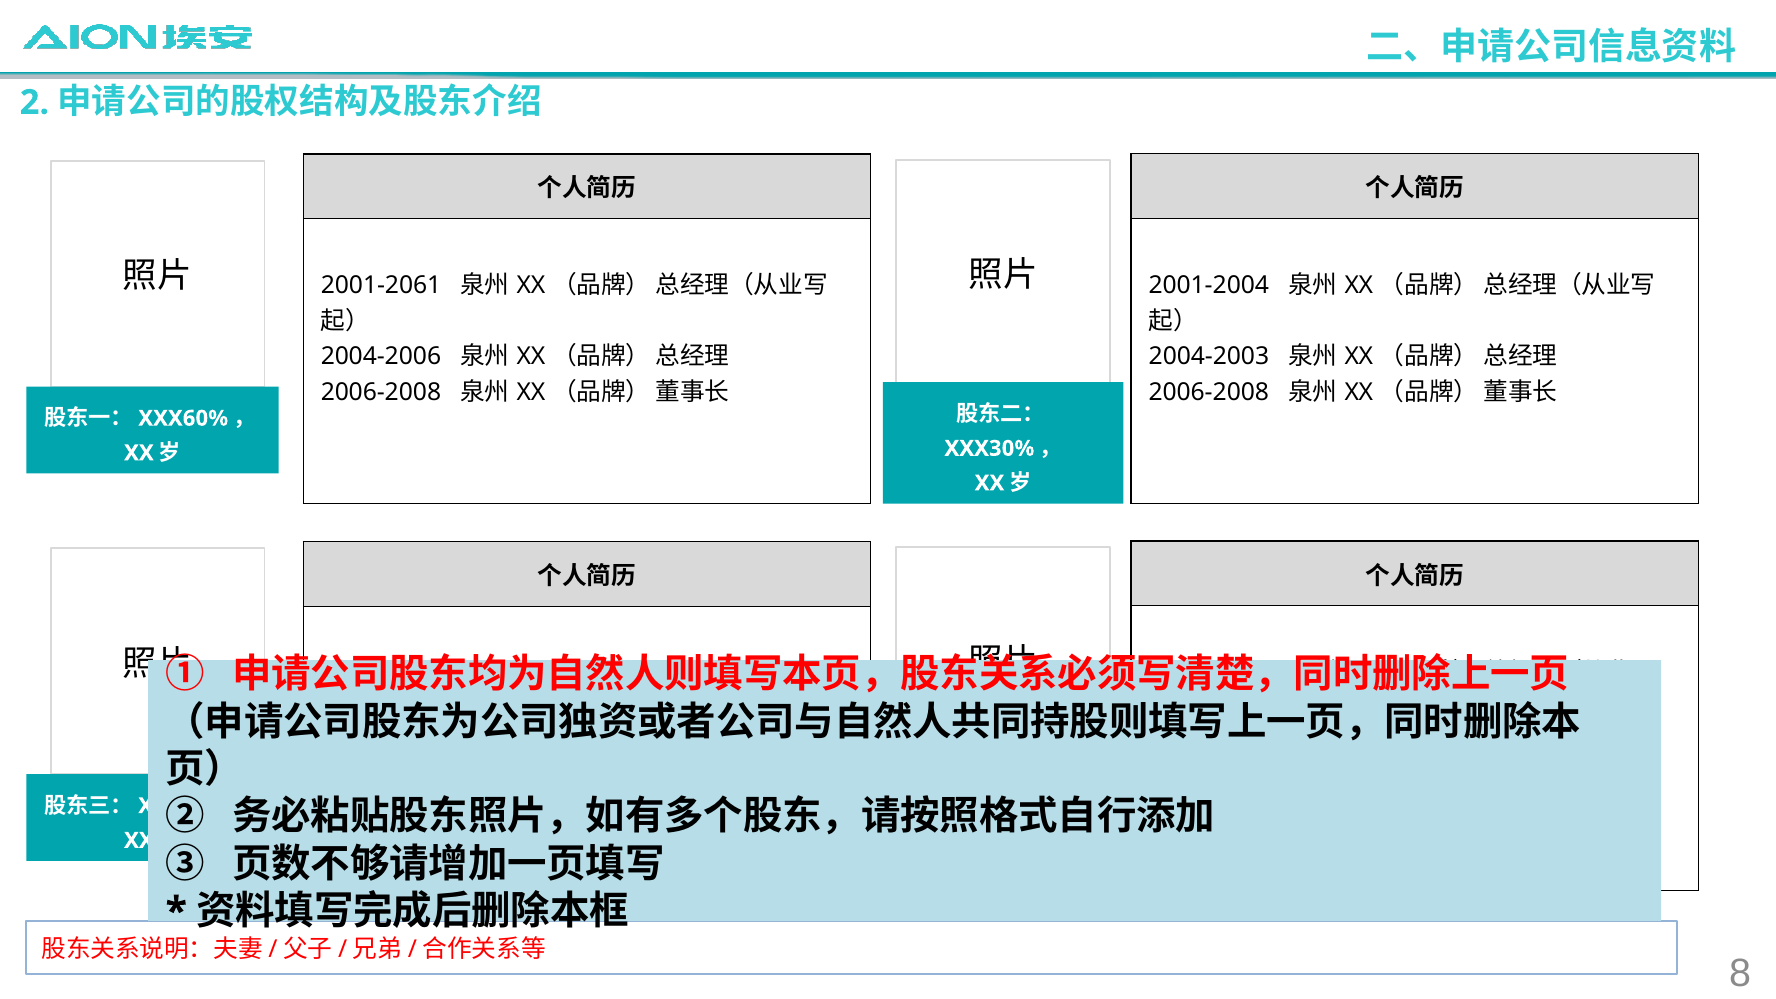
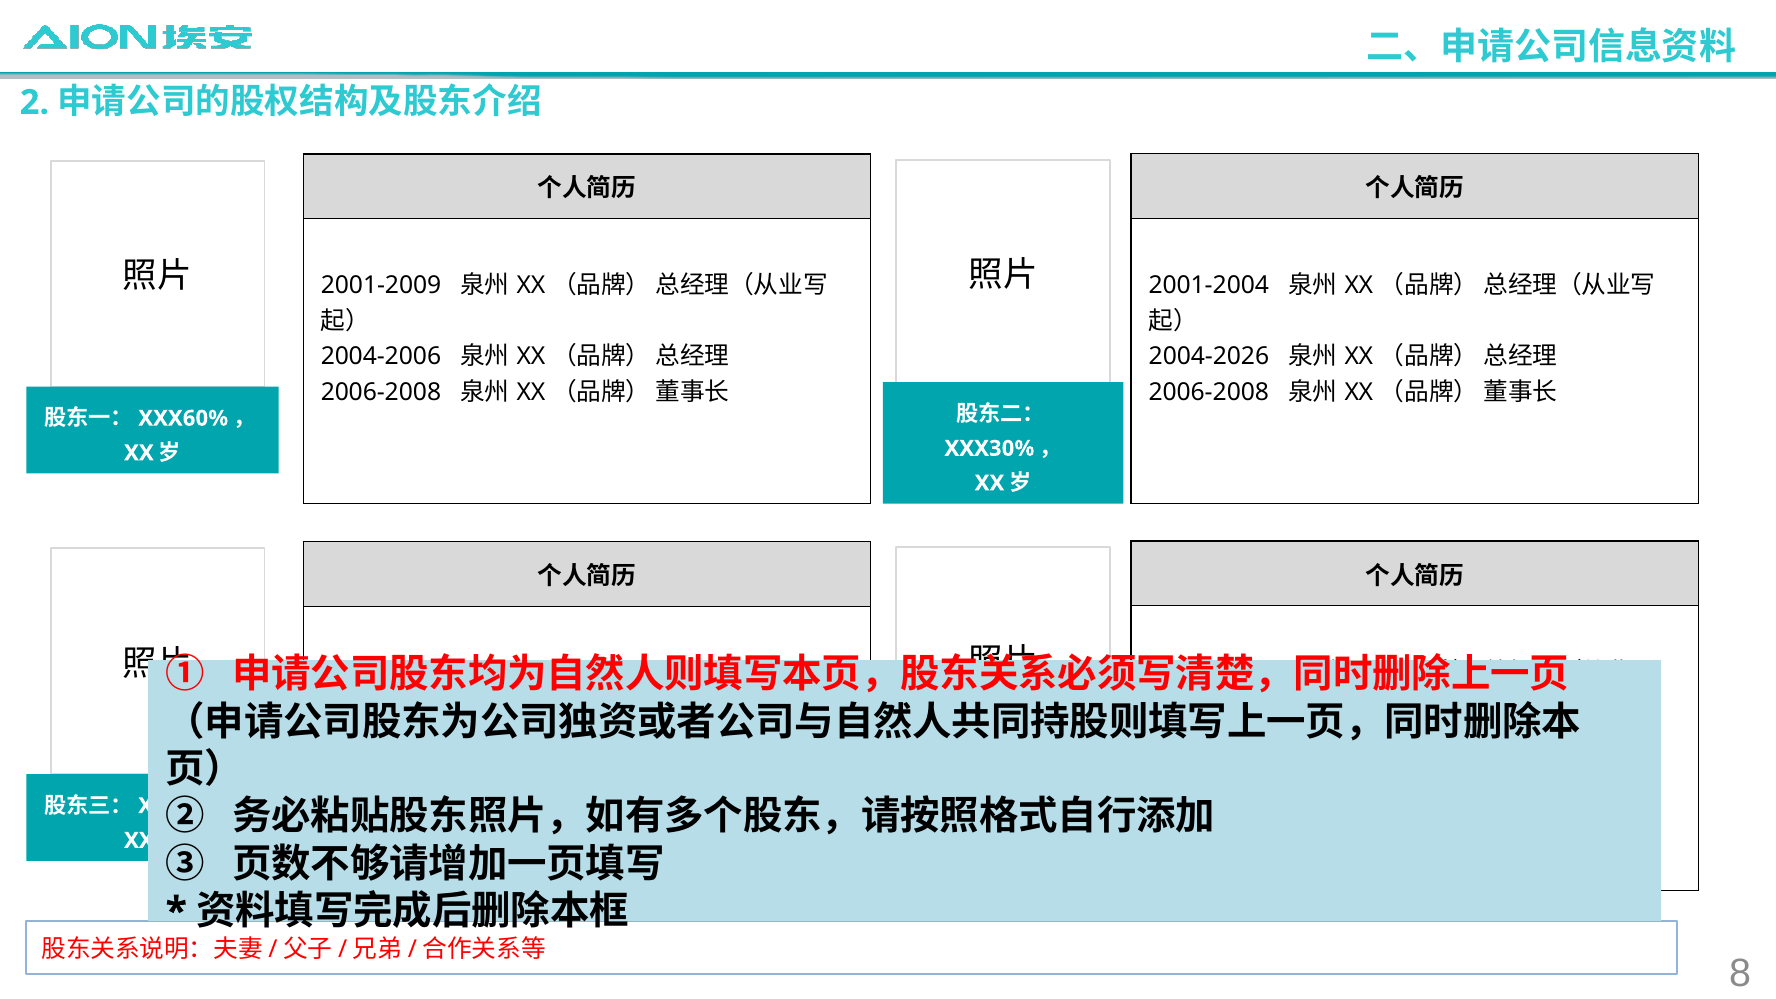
2001-2061: 2001-2061 -> 2001-2009 (381, 286)
2004-2003: 2004-2003 -> 2004-2026 (1209, 356)
